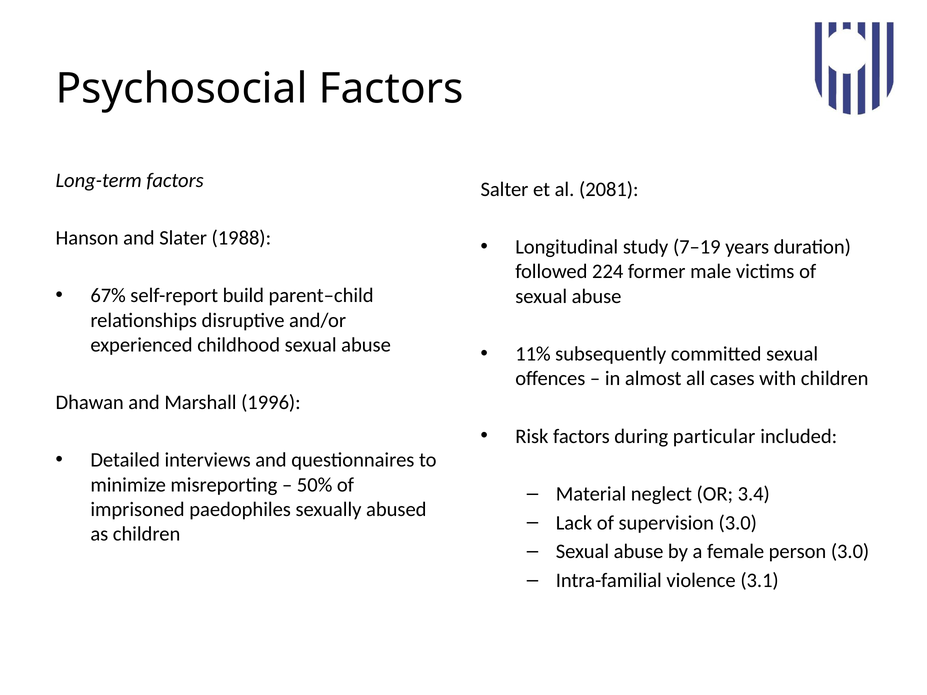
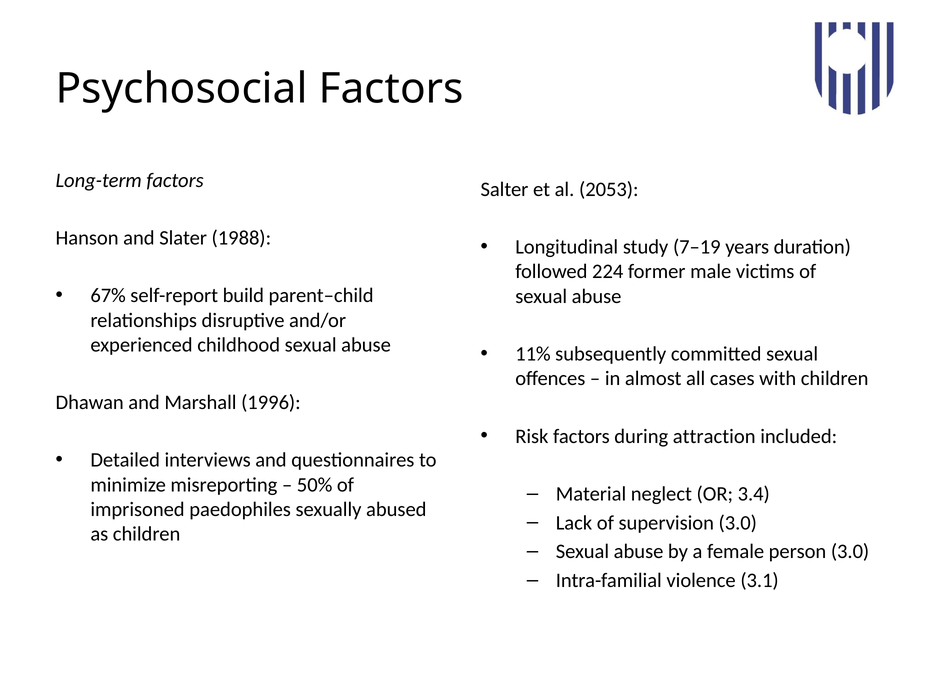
2081: 2081 -> 2053 (609, 189)
particular: particular -> attraction (714, 436)
